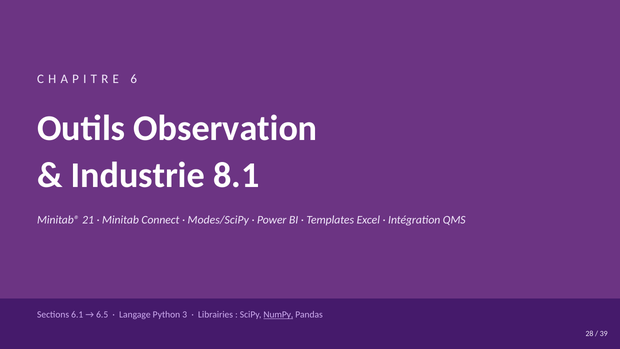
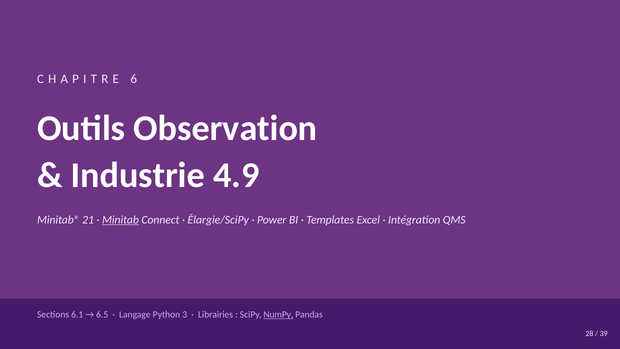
8.1: 8.1 -> 4.9 (236, 175)
Minitab underline: none -> present (120, 220)
Modes/SciPy: Modes/SciPy -> Élargie/SciPy (218, 220)
